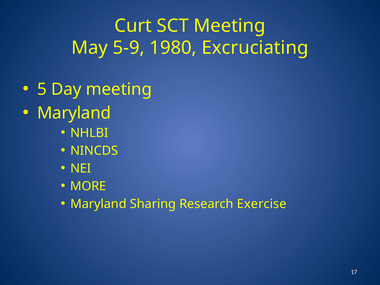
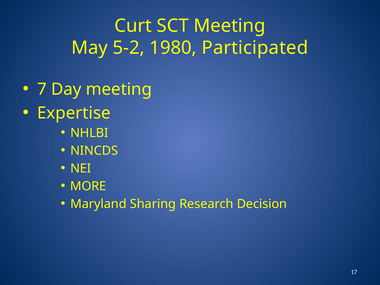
5-9: 5-9 -> 5-2 (129, 48)
Excruciating: Excruciating -> Participated (255, 48)
5: 5 -> 7 (42, 89)
Maryland: Maryland -> Expertise (74, 113)
Exercise: Exercise -> Decision (262, 204)
